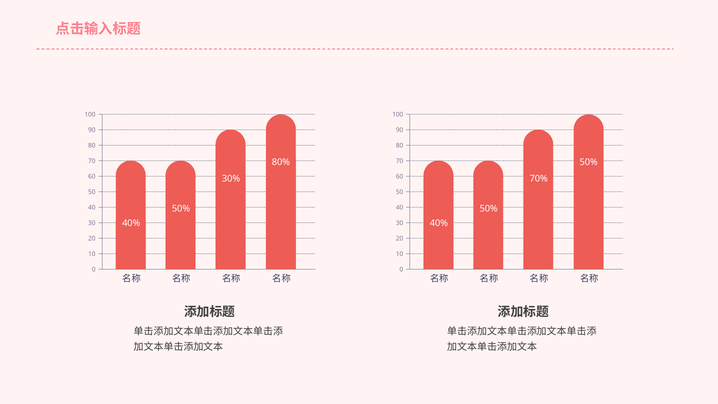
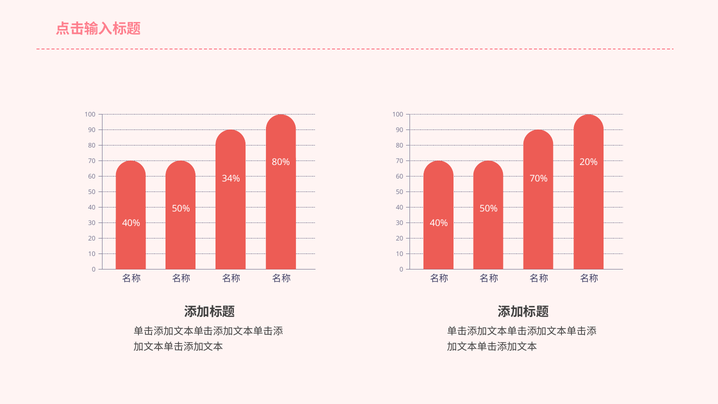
50%: 50% -> 20% (589, 162)
30%: 30% -> 34% (231, 178)
